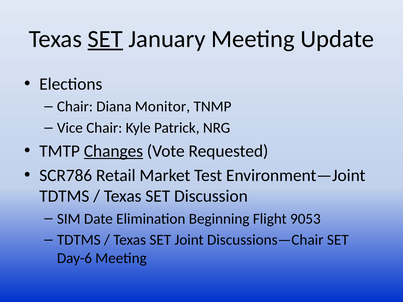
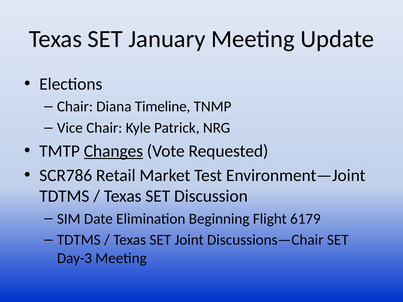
SET underline: present -> none (105, 39)
Monitor: Monitor -> Timeline (163, 107)
9053: 9053 -> 6179 (305, 219)
Day-6: Day-6 -> Day-3 (74, 258)
